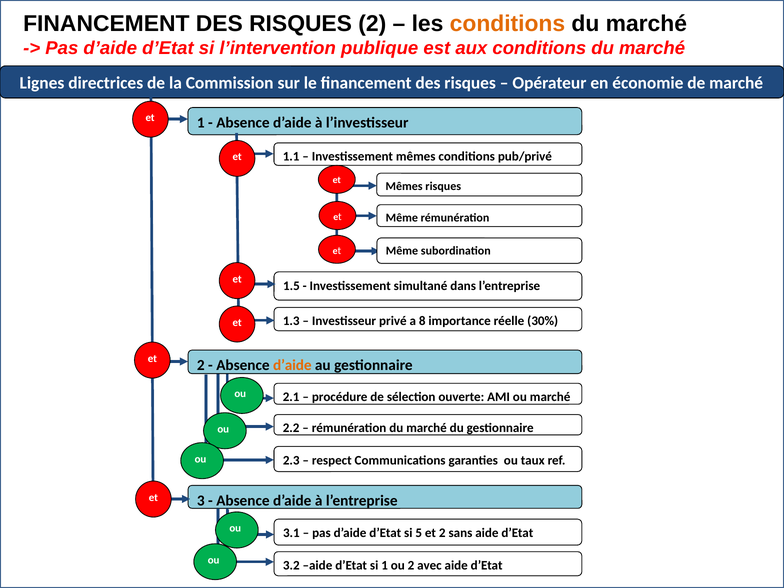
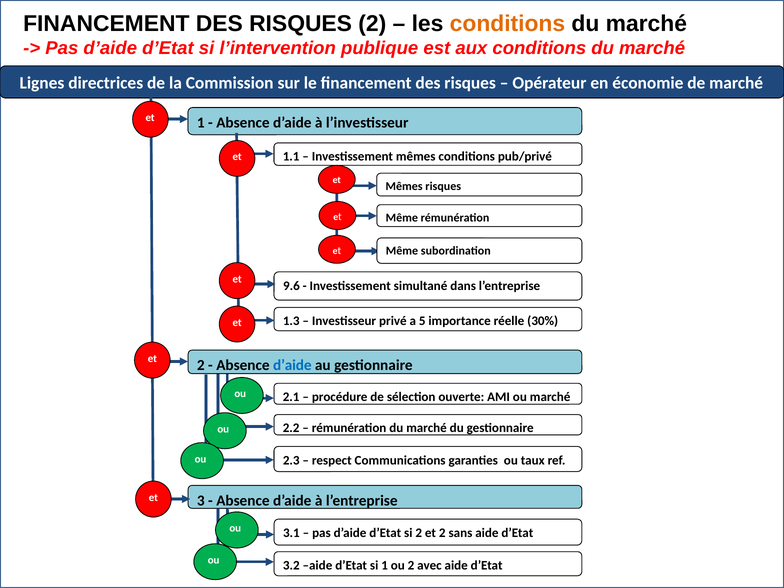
1.5: 1.5 -> 9.6 (291, 286)
8: 8 -> 5 (422, 321)
d’aide colour: orange -> blue (292, 365)
si 5: 5 -> 2 (419, 533)
